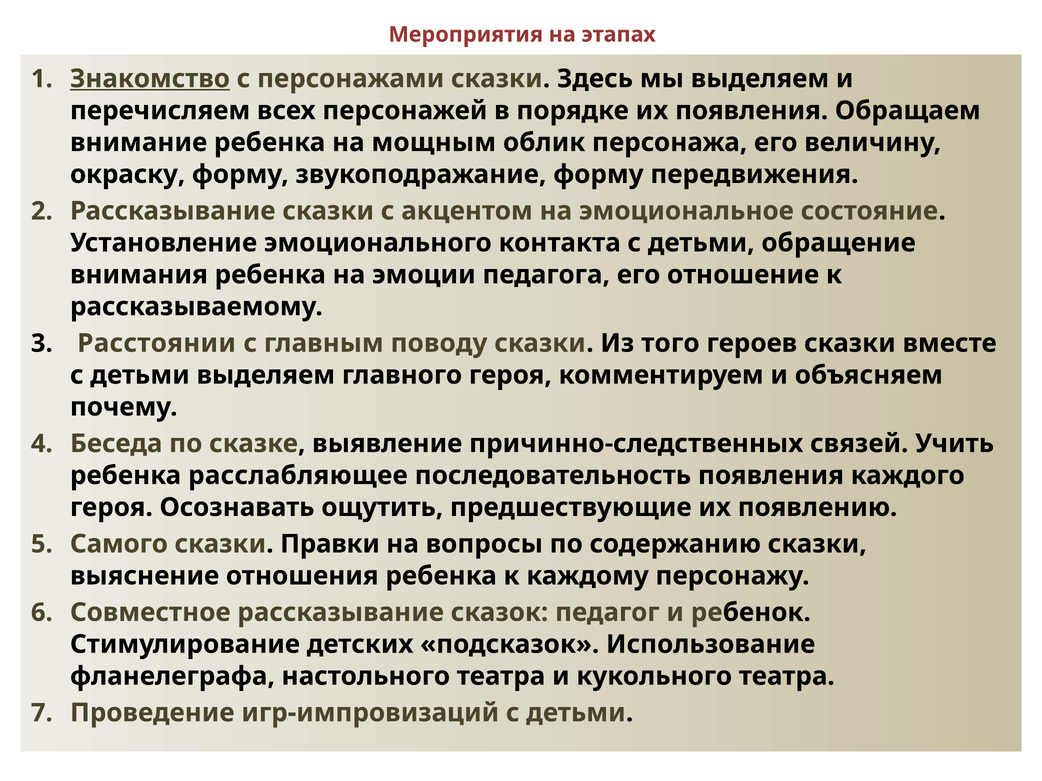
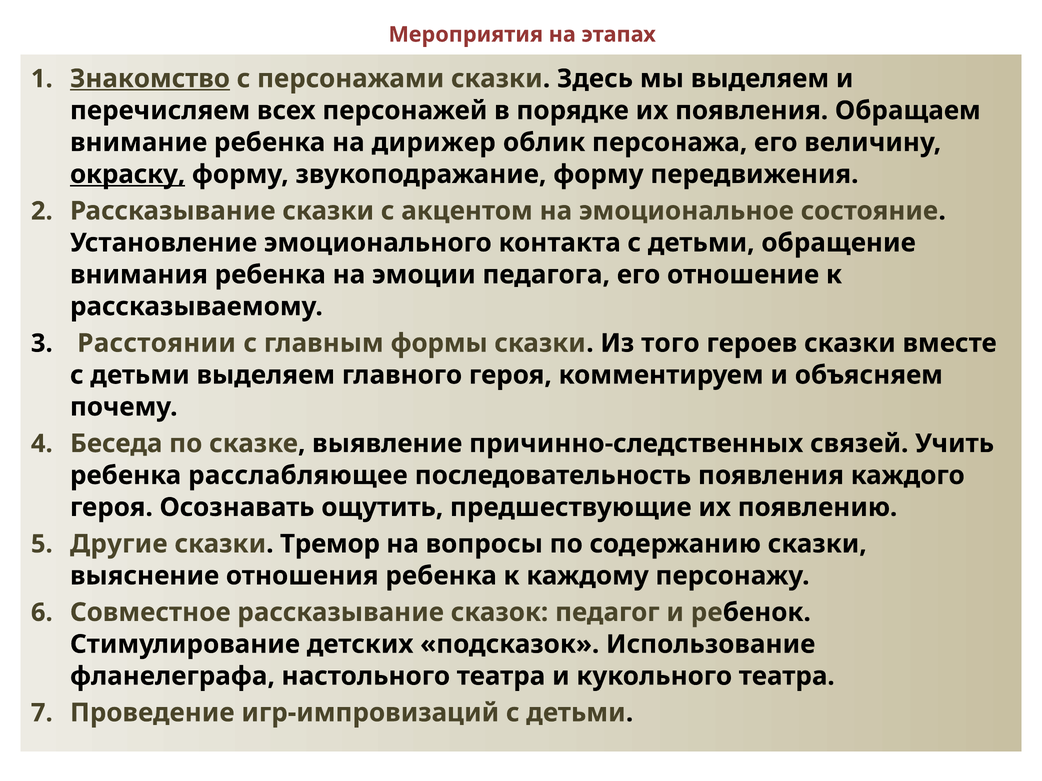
мощным: мощным -> дирижер (434, 143)
окраску underline: none -> present (128, 174)
поводу: поводу -> формы (439, 343)
Самого: Самого -> Другие (119, 544)
Правки: Правки -> Тремор (330, 544)
